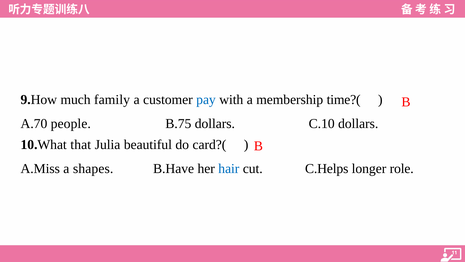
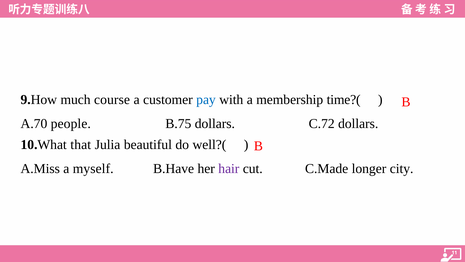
family: family -> course (112, 100)
C.10: C.10 -> C.72 (322, 123)
card?(: card?( -> well?( (209, 145)
shapes: shapes -> myself (93, 168)
hair colour: blue -> purple (229, 168)
C.Helps: C.Helps -> C.Made (327, 168)
role: role -> city (402, 168)
